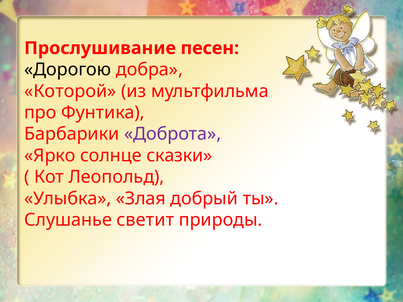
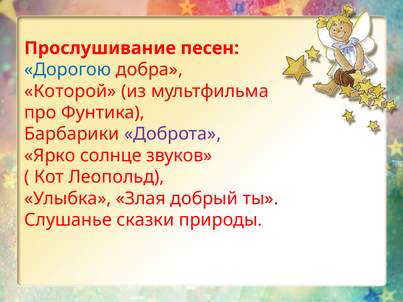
Дорогою colour: black -> blue (68, 70)
сказки: сказки -> звуков (179, 156)
светит: светит -> сказки (145, 220)
